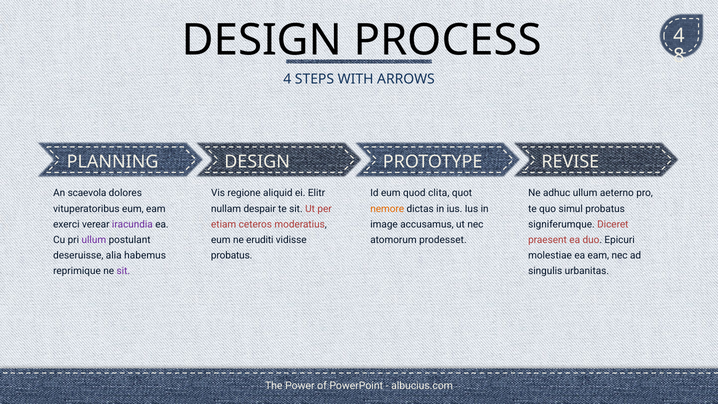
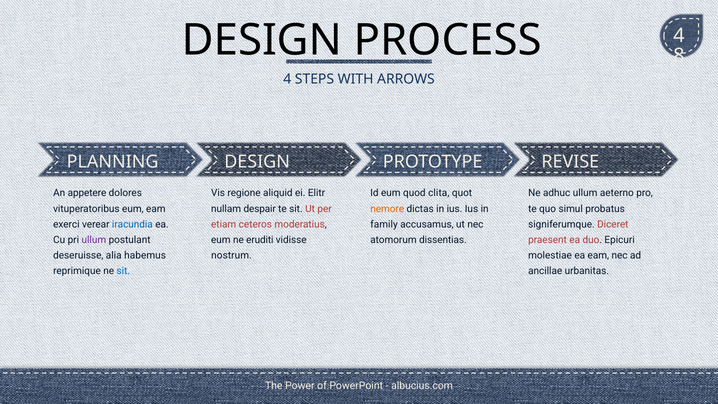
scaevola: scaevola -> appetere (87, 193)
iracundia colour: purple -> blue (132, 224)
image: image -> family (384, 224)
prodesset: prodesset -> dissentias (443, 240)
probatus: probatus -> nostrum (232, 255)
singulis: singulis -> ancillae (545, 271)
sit colour: purple -> blue (123, 271)
